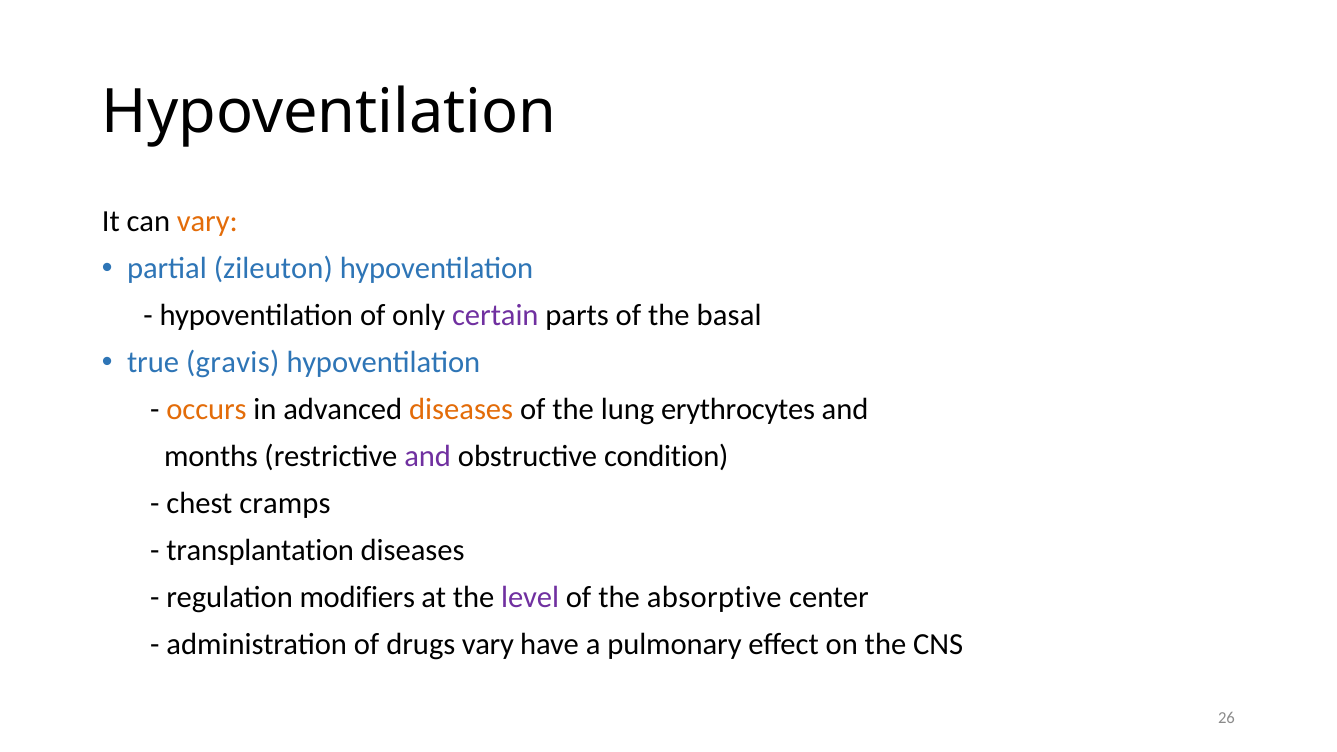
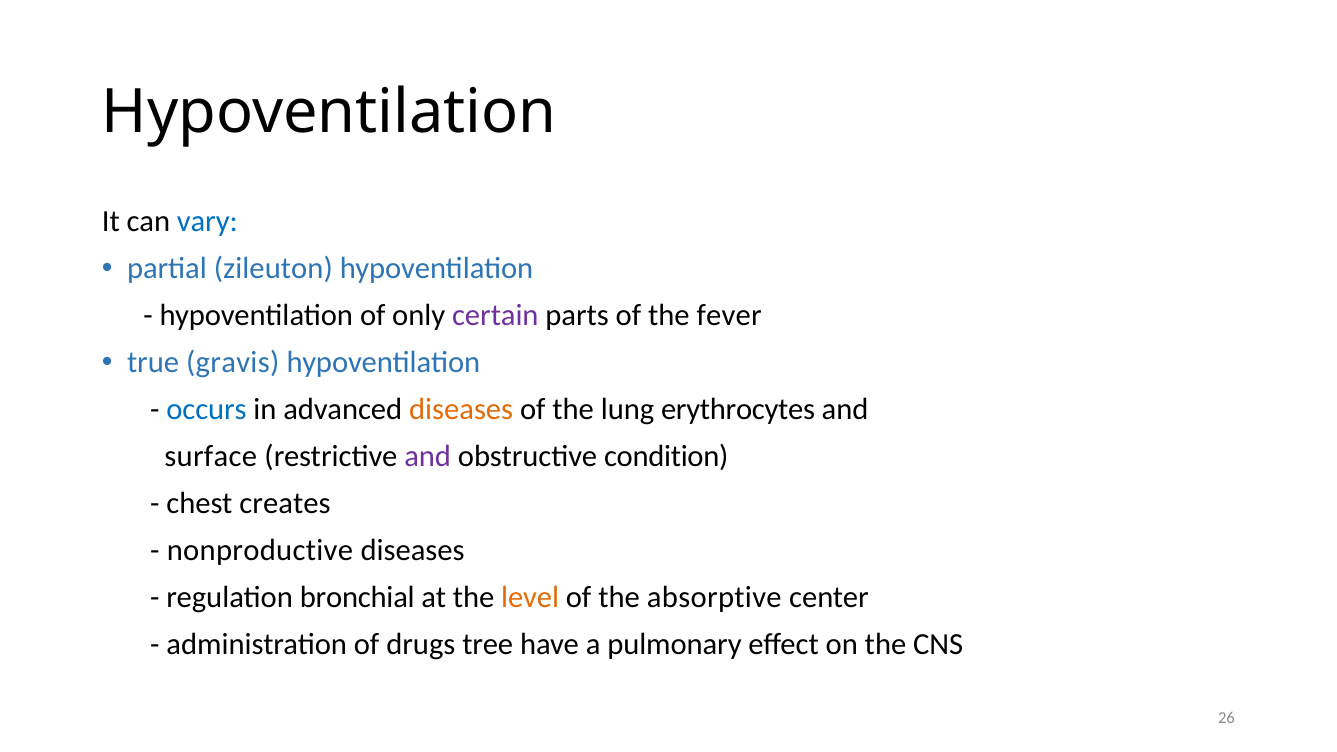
vary colour: orange -> blue (207, 222)
basal: basal -> fever (729, 316)
occurs colour: orange -> blue (207, 410)
months: months -> surface (211, 457)
cramps: cramps -> creates (285, 504)
transplantation: transplantation -> nonproductive (260, 551)
modifiers: modifiers -> bronchial (357, 598)
level colour: purple -> orange (530, 598)
drugs vary: vary -> tree (488, 645)
